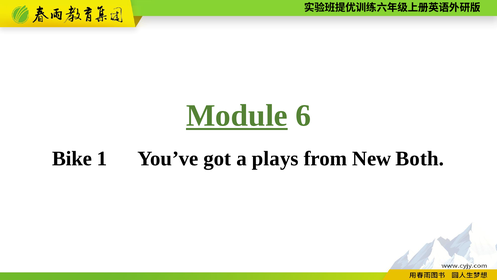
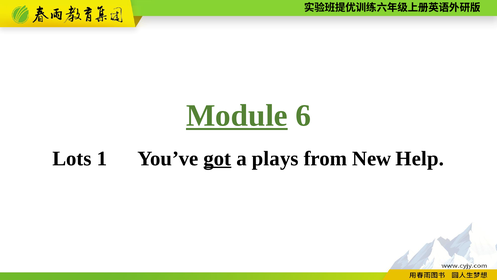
Bike: Bike -> Lots (72, 158)
got underline: none -> present (217, 158)
Both: Both -> Help (420, 158)
